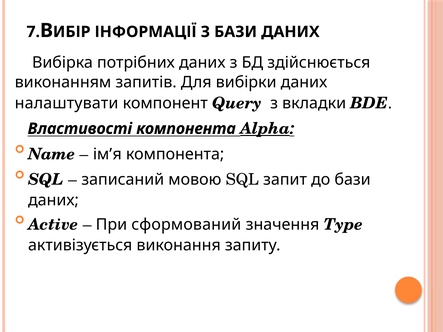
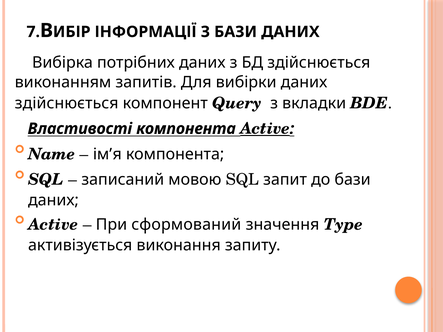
налаштувати: налаштувати -> здійснюється (67, 103)
компонента Alpha: Alpha -> Active (265, 129)
